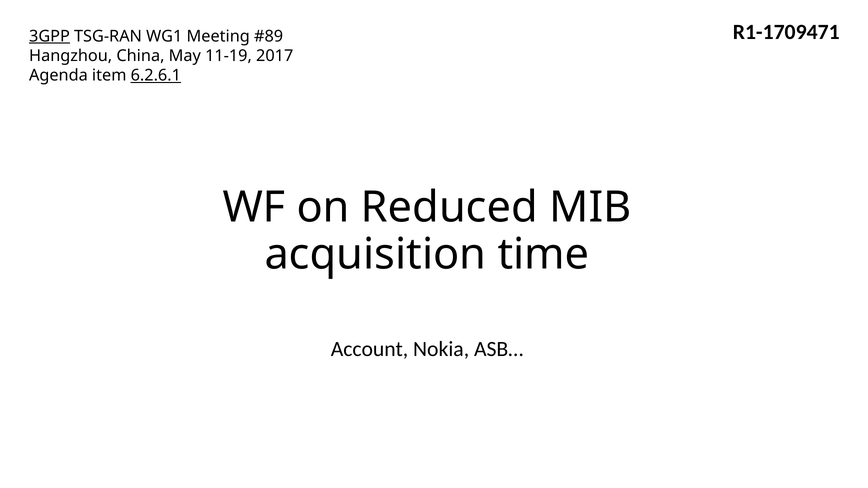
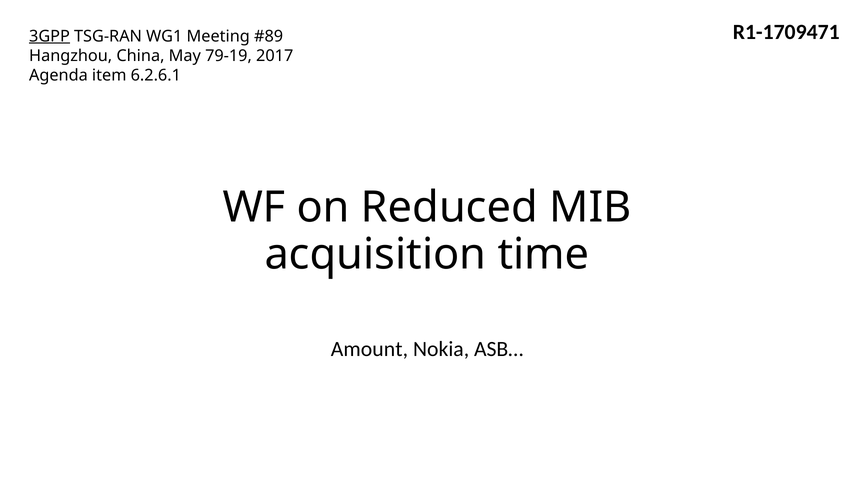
11-19: 11-19 -> 79-19 (229, 56)
6.2.6.1 underline: present -> none (156, 75)
Account: Account -> Amount (369, 349)
